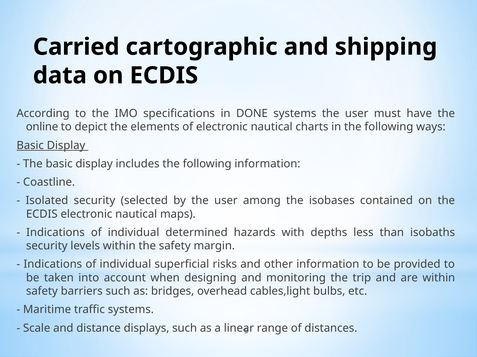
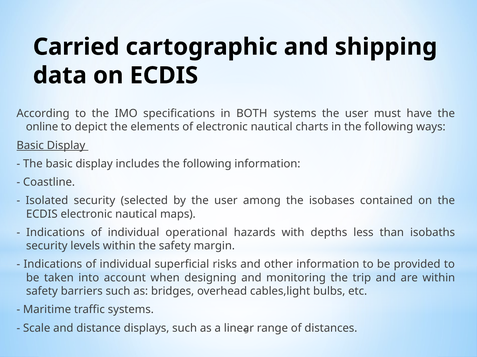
DONE: DONE -> BOTH (252, 114)
determined: determined -> operational (196, 233)
